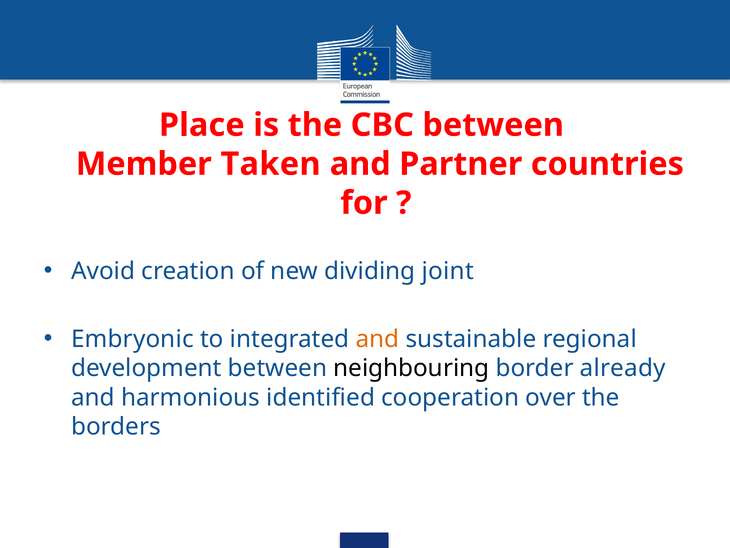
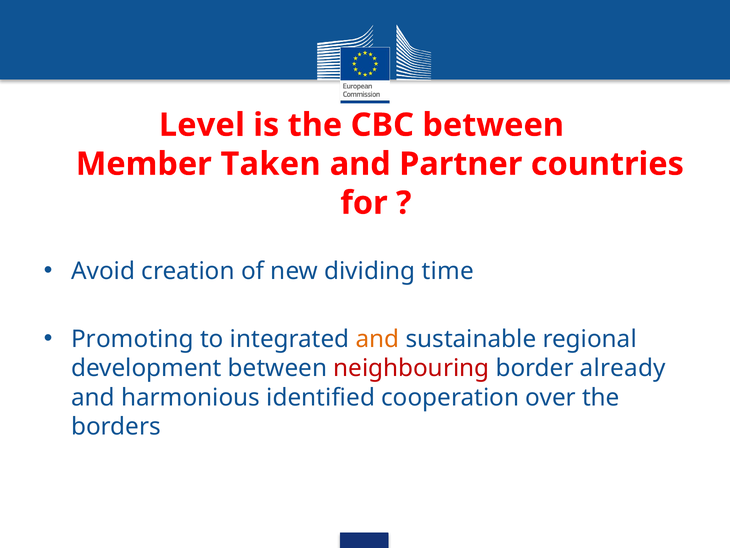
Place: Place -> Level (202, 125)
joint: joint -> time (448, 271)
Embryonic: Embryonic -> Promoting (132, 339)
neighbouring colour: black -> red (411, 368)
